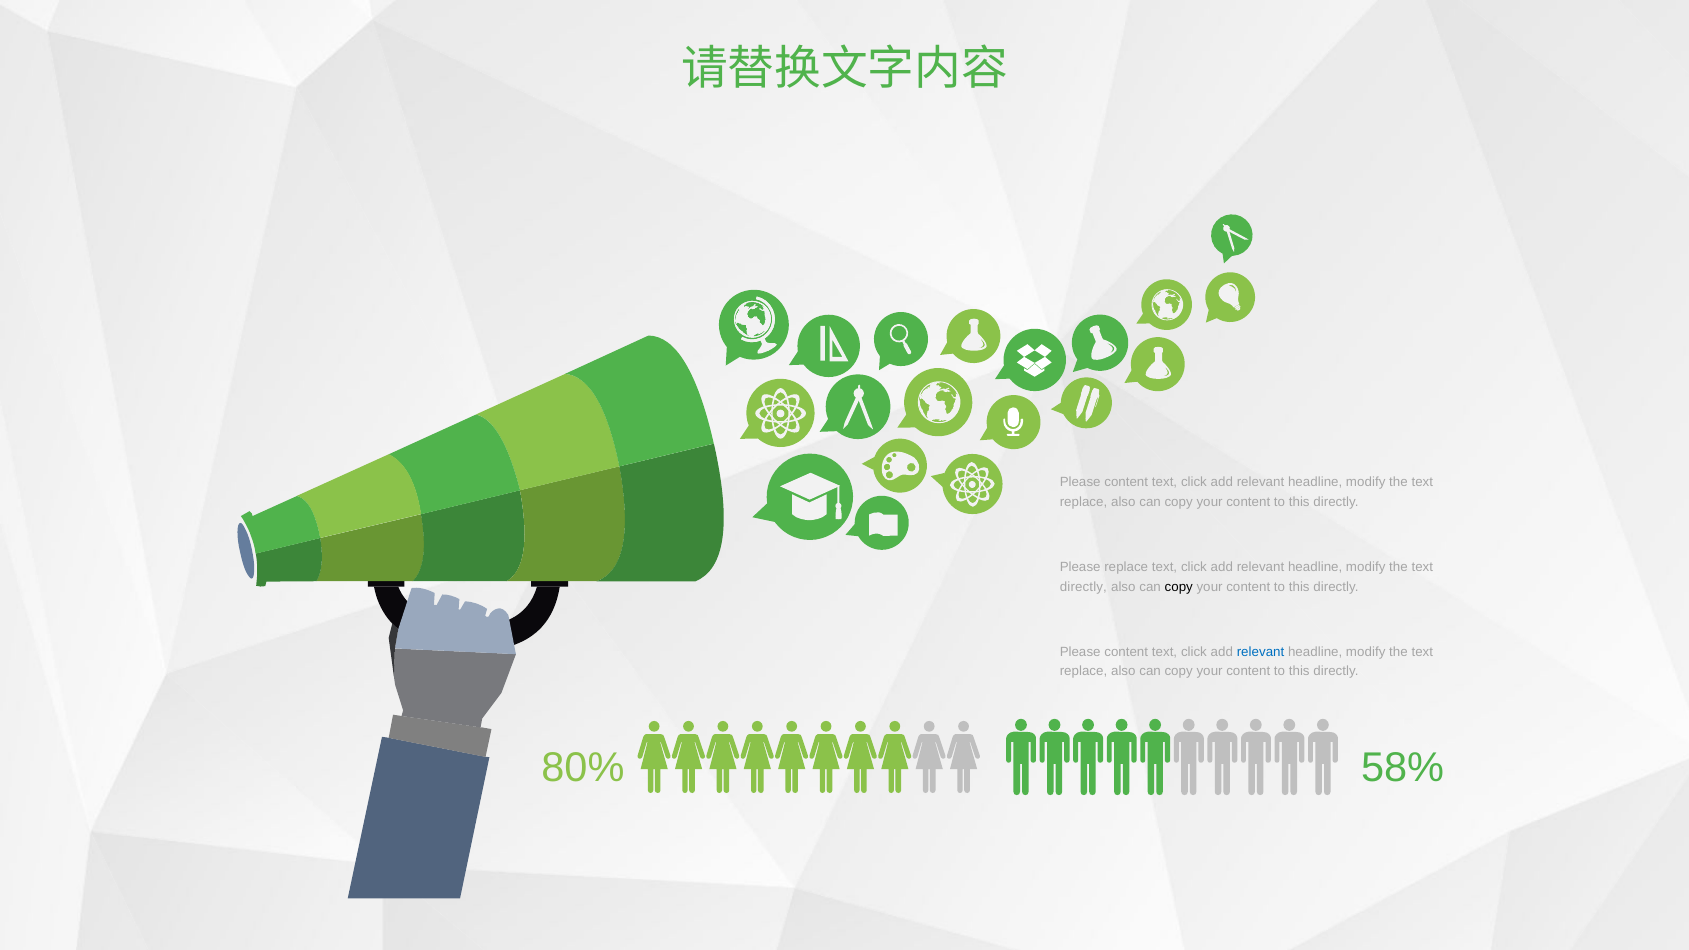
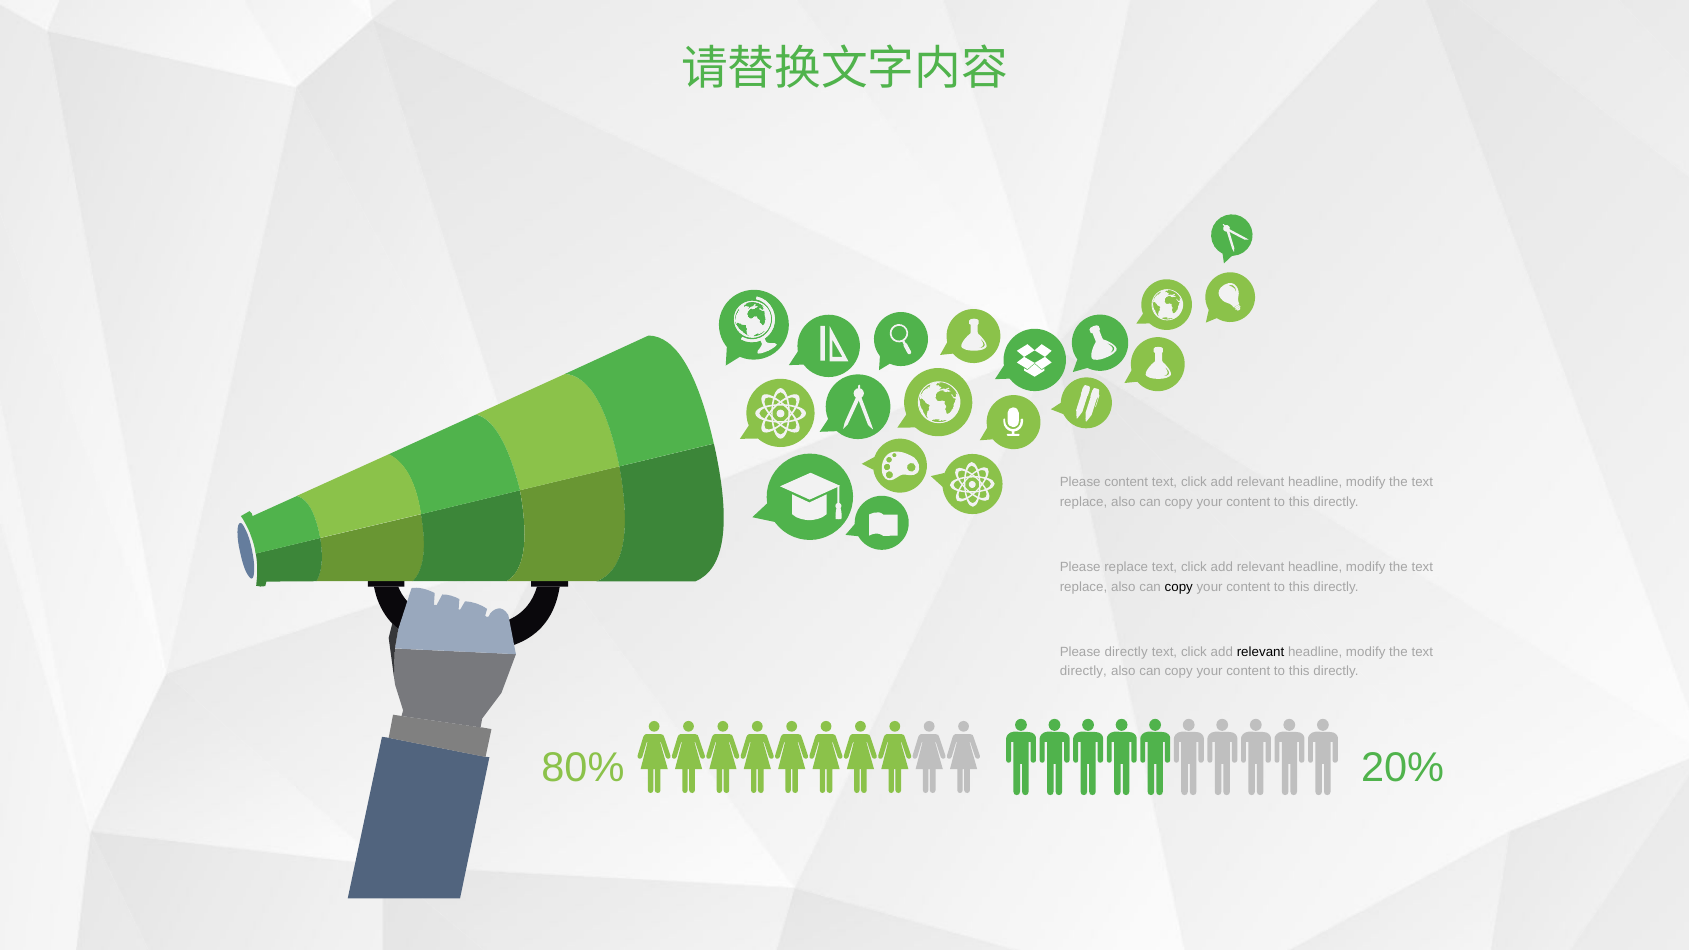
directly: directly -> replace (1083, 587)
content: content -> directly (1126, 652)
relevant colour: blue -> black (1261, 652)
replace: replace -> directly (1083, 672)
58%: 58% -> 20% (1403, 767)
